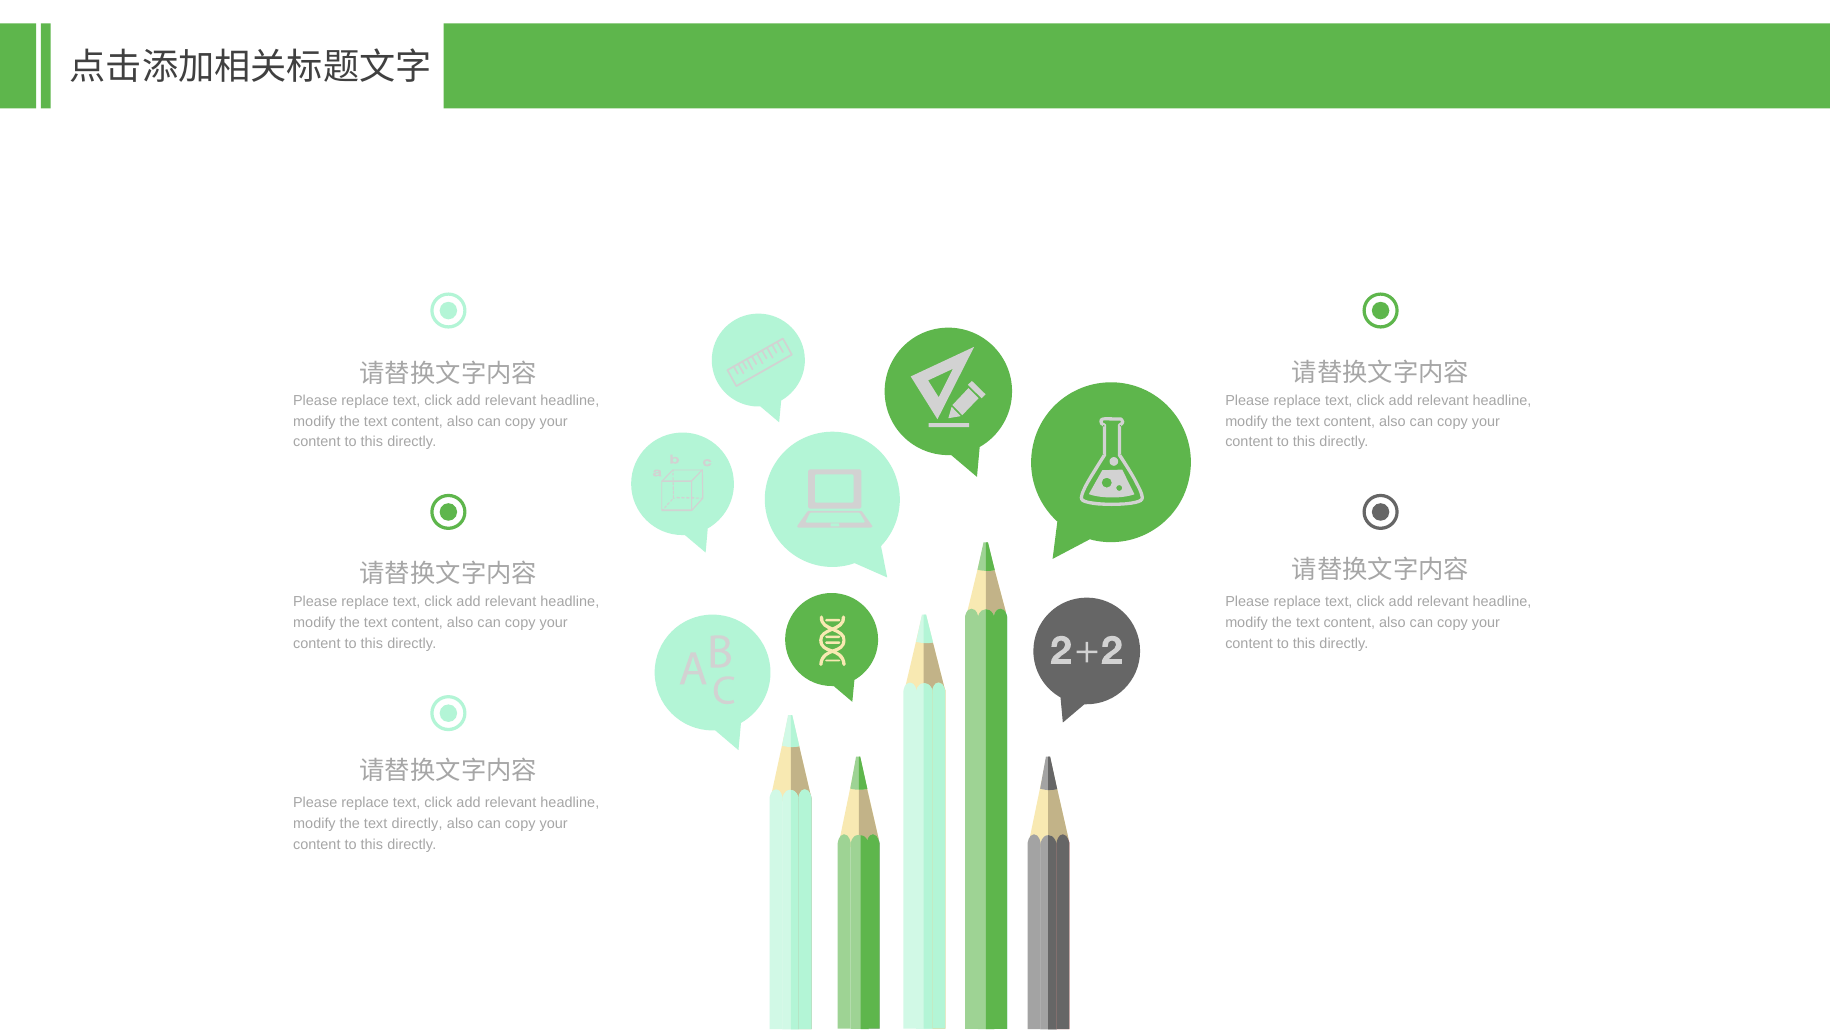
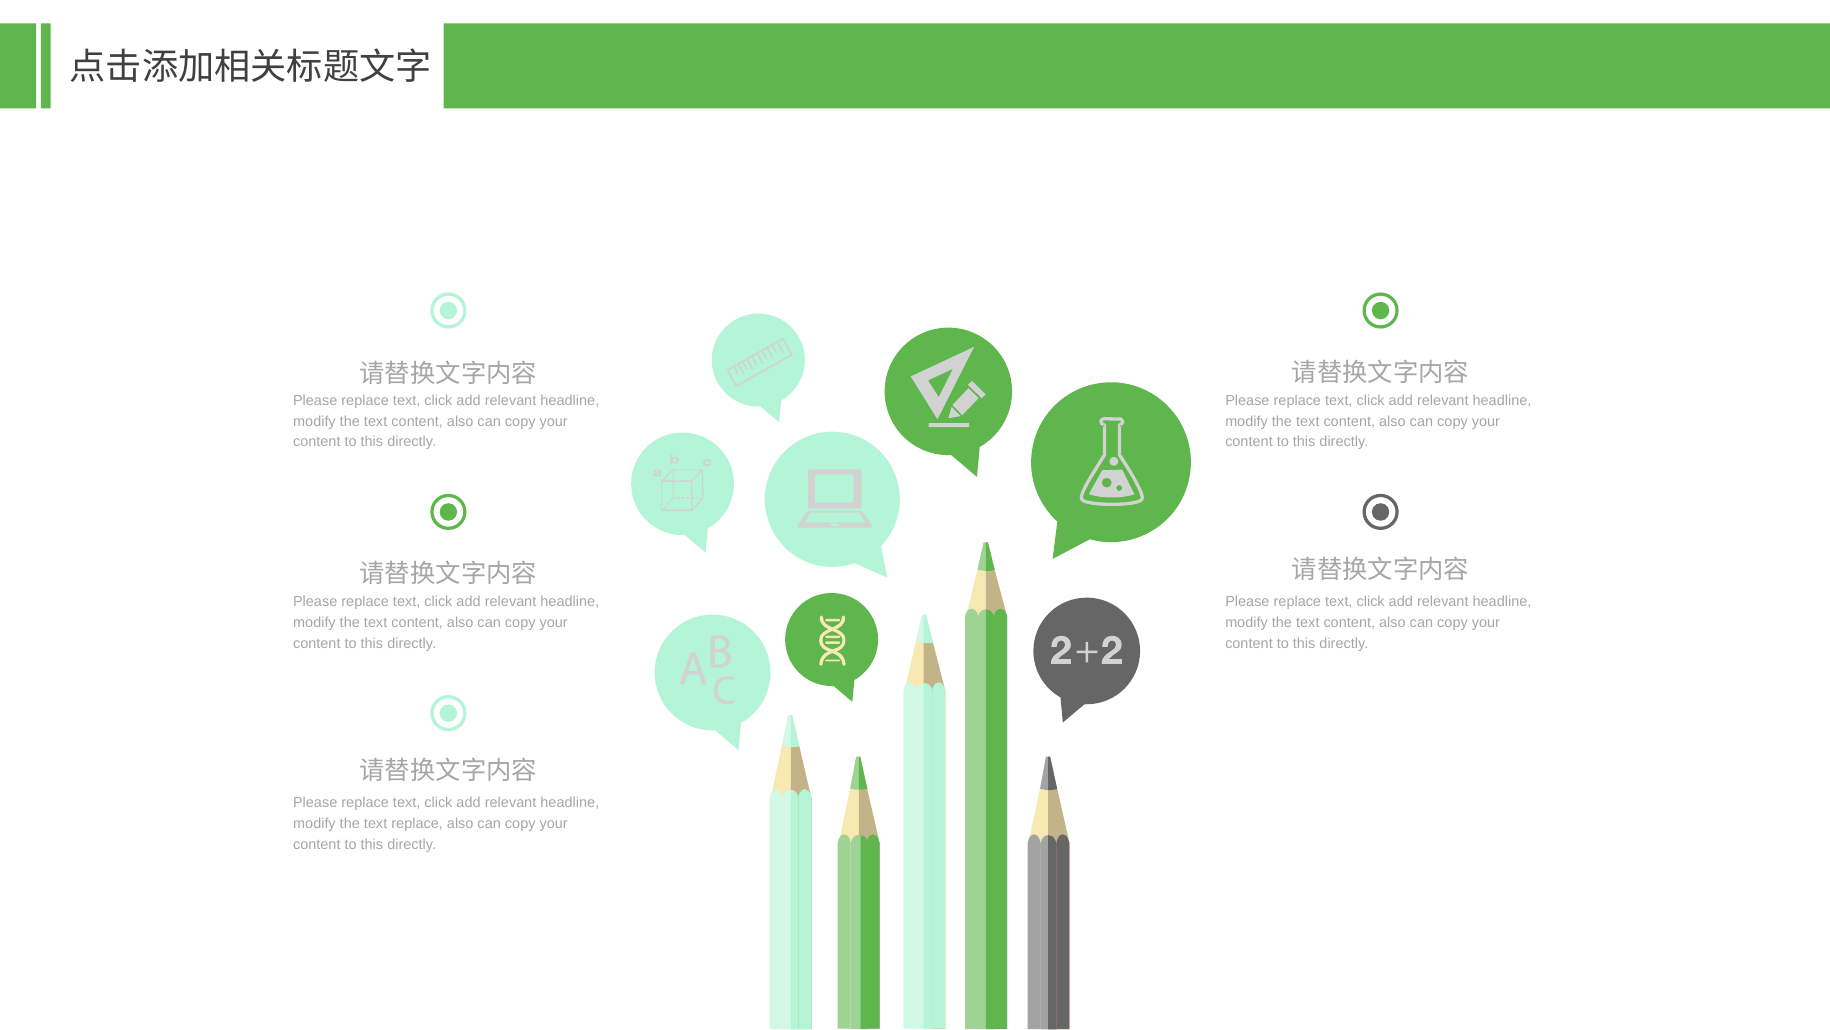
text directly: directly -> replace (417, 823)
